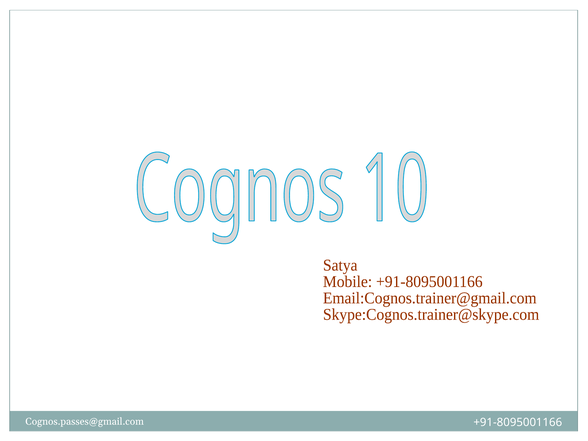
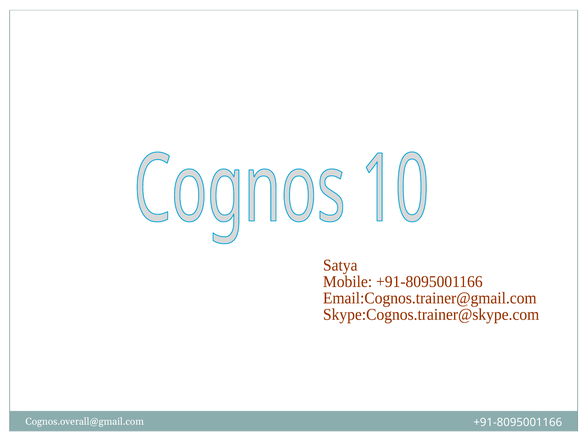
Cognos.passes@gmail.com: Cognos.passes@gmail.com -> Cognos.overall@gmail.com (85, 422)
